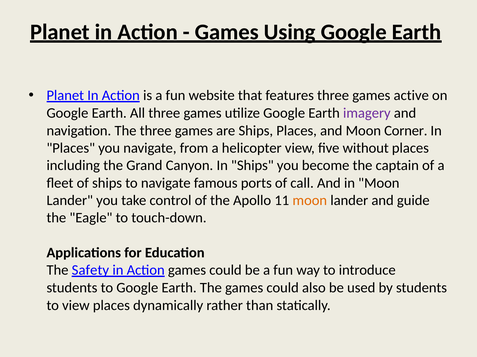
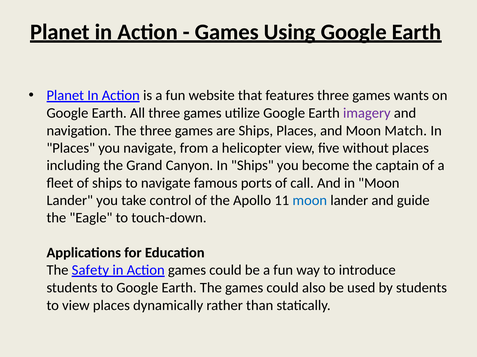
active: active -> wants (411, 96)
Corner: Corner -> Match (406, 131)
moon colour: orange -> blue (310, 201)
